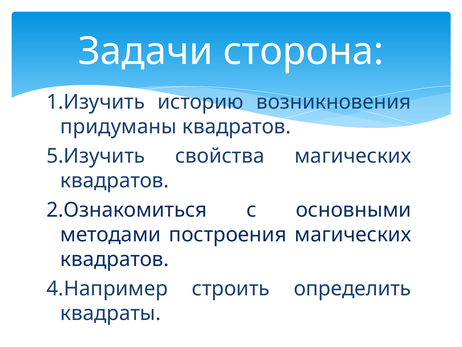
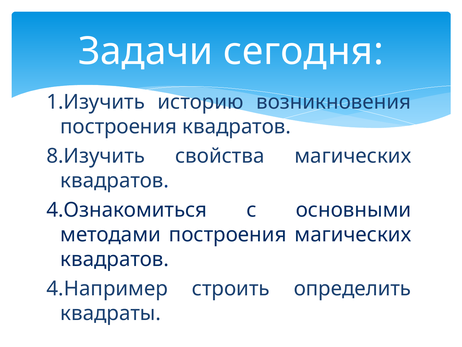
сторона: сторона -> сегодня (303, 51)
придуманы: придуманы -> построения (119, 127)
5.Изучить: 5.Изучить -> 8.Изучить (96, 156)
2.Ознакомиться: 2.Ознакомиться -> 4.Ознакомиться (127, 210)
